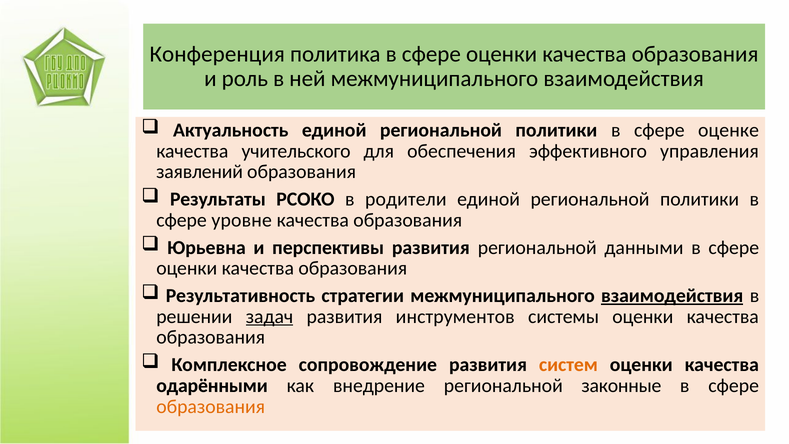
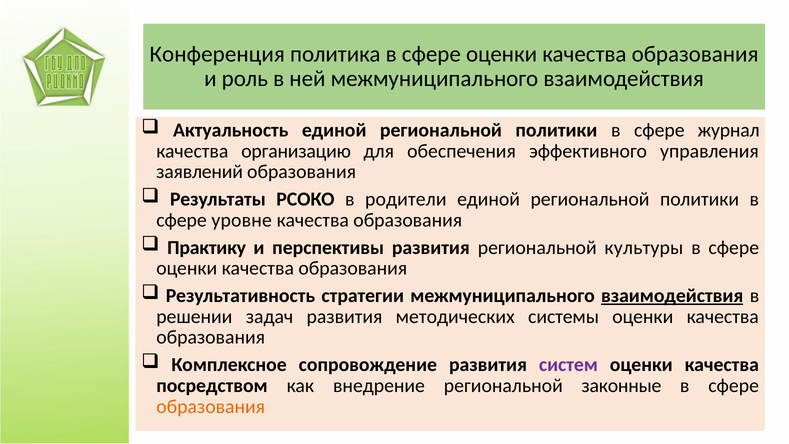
оценке: оценке -> журнал (729, 130)
учительского: учительского -> организацию (296, 151)
Юрьевна: Юрьевна -> Практику (207, 247)
данными: данными -> культуры (644, 247)
задач underline: present -> none (269, 317)
инструментов: инструментов -> методических (455, 317)
систем colour: orange -> purple (568, 365)
одарёнными: одарёнными -> посредством (212, 386)
